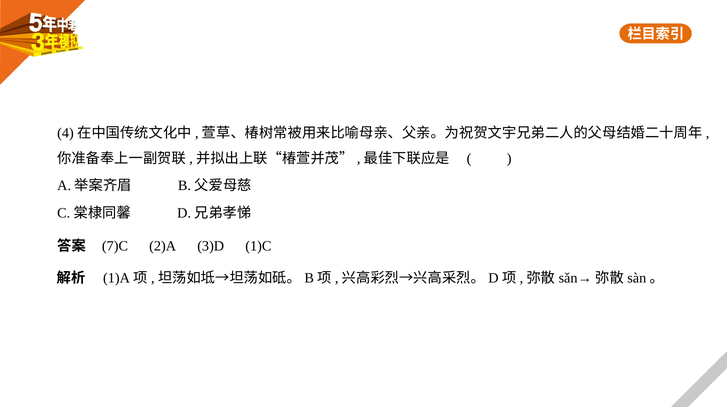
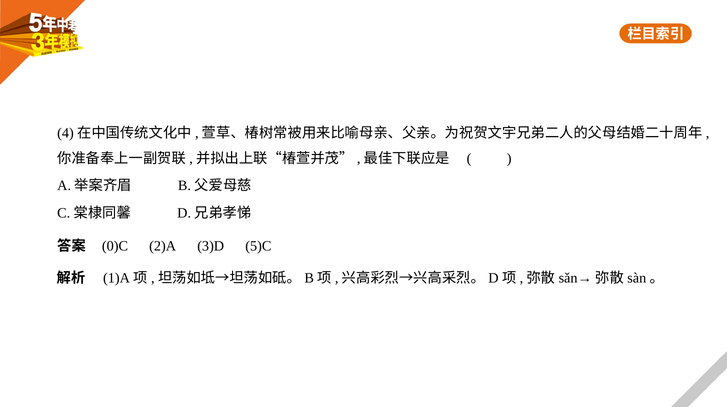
7)C: 7)C -> 0)C (115, 246)
1)C: 1)C -> 5)C (258, 246)
